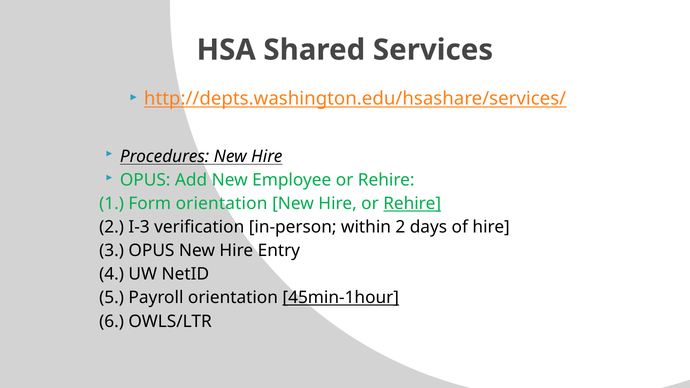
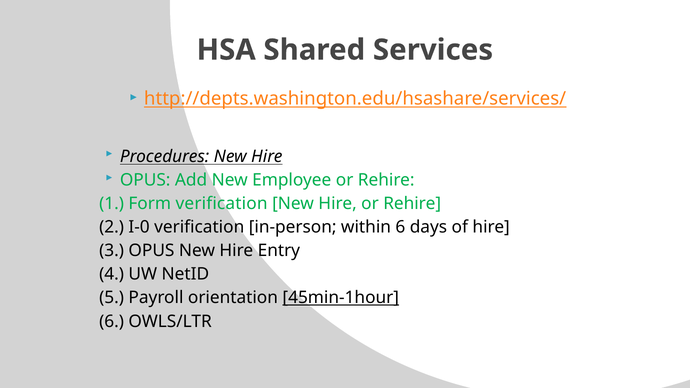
Form orientation: orientation -> verification (222, 204)
Rehire underline: present -> none (412, 204)
I-3: I-3 -> I-0 (139, 227)
within 2: 2 -> 6 (400, 227)
